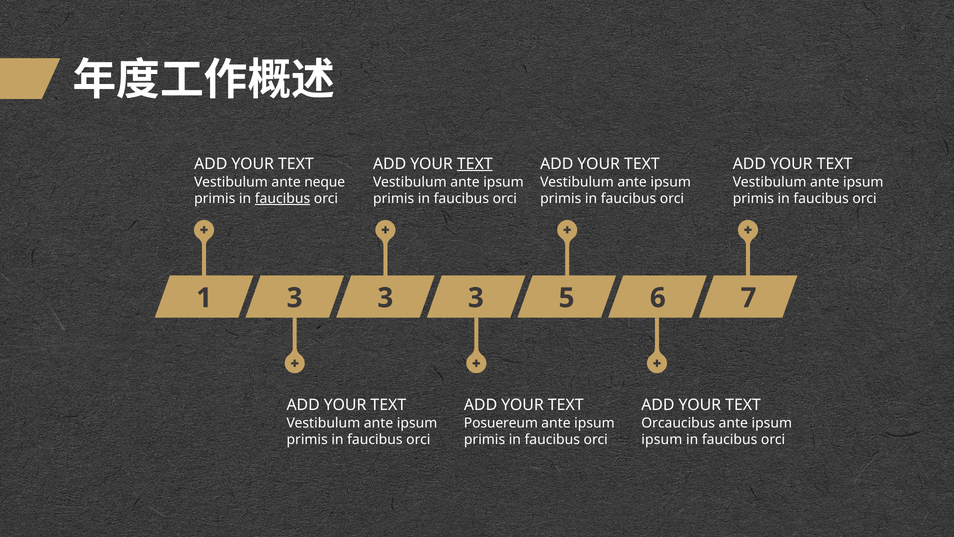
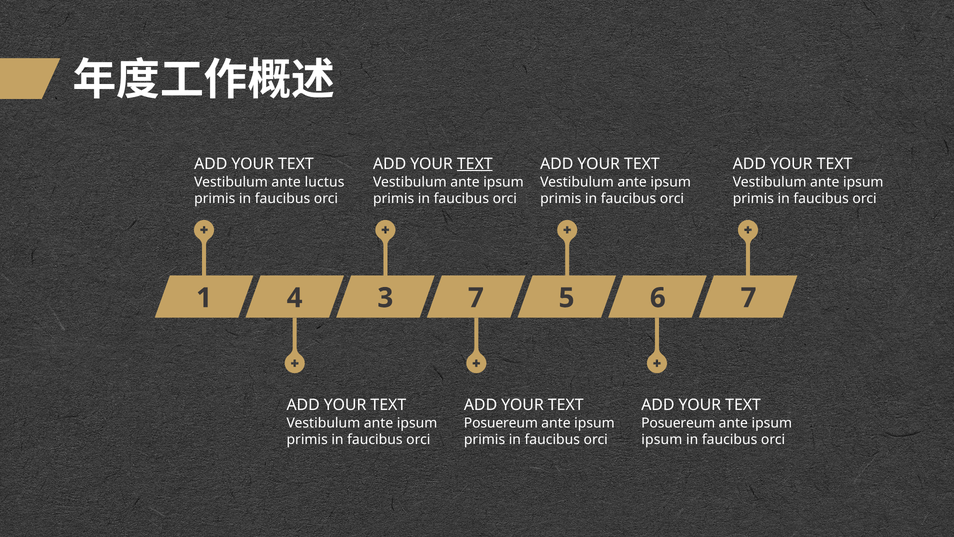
neque: neque -> luctus (325, 182)
faucibus underline: present -> none (283, 199)
1 3: 3 -> 4 (295, 298)
3: 3 -> 7 (476, 298)
Orcaucibus: Orcaucibus -> Posuereum (678, 423)
